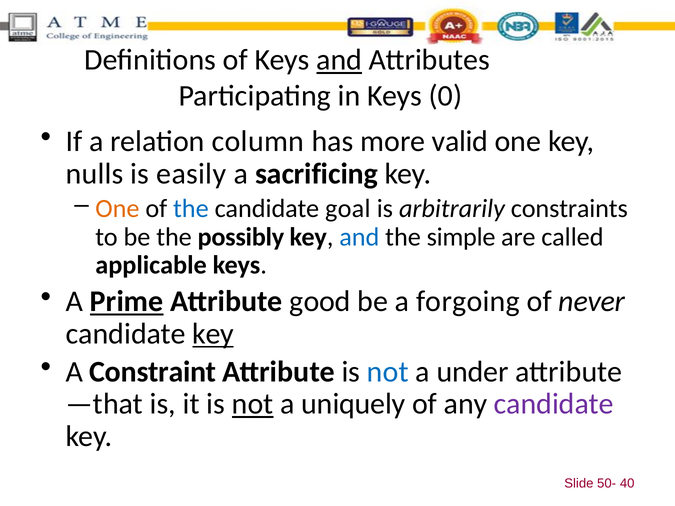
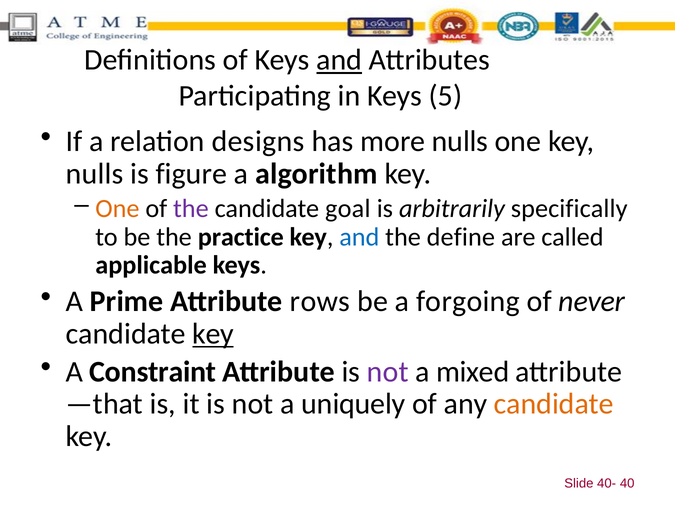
0: 0 -> 5 (446, 96)
column: column -> designs (258, 142)
more valid: valid -> nulls (460, 142)
easily: easily -> figure (191, 174)
sacrificing: sacrificing -> algorithm (316, 174)
the colour: blue -> purple (191, 209)
constraints: constraints -> specifically (569, 209)
possibly: possibly -> practice (241, 237)
simple: simple -> define (461, 237)
Prime underline: present -> none (127, 302)
good: good -> rows (320, 302)
not colour: blue -> purple (388, 372)
under: under -> mixed (473, 372)
not underline: present -> none (253, 404)
candidate colour: purple -> orange (554, 404)
50-: 50- -> 40- (607, 484)
